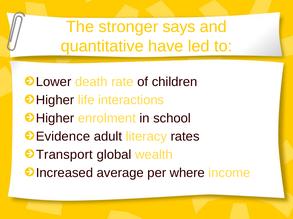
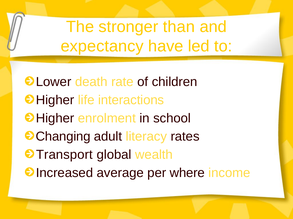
says: says -> than (179, 27)
quantitative: quantitative -> expectancy (102, 46)
Evidence: Evidence -> Changing (63, 137)
